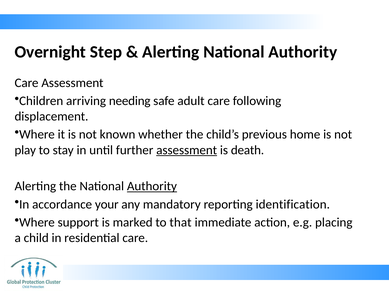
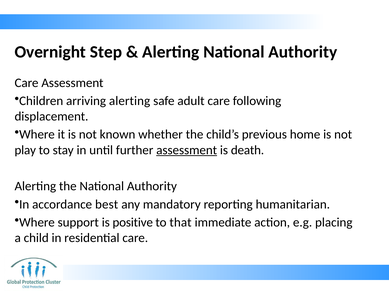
arriving needing: needing -> alerting (130, 101)
Authority underline: present -> none (152, 187)
your: your -> best (107, 205)
identification: identification -> humanitarian (293, 205)
marked: marked -> positive (133, 223)
